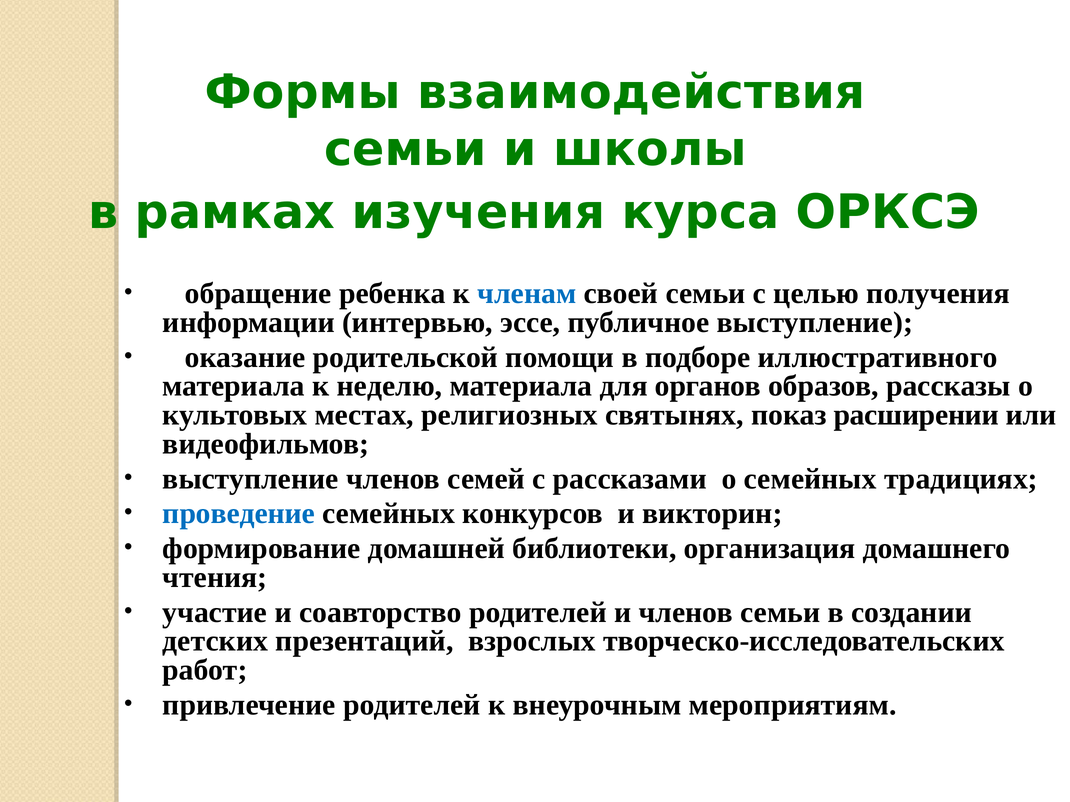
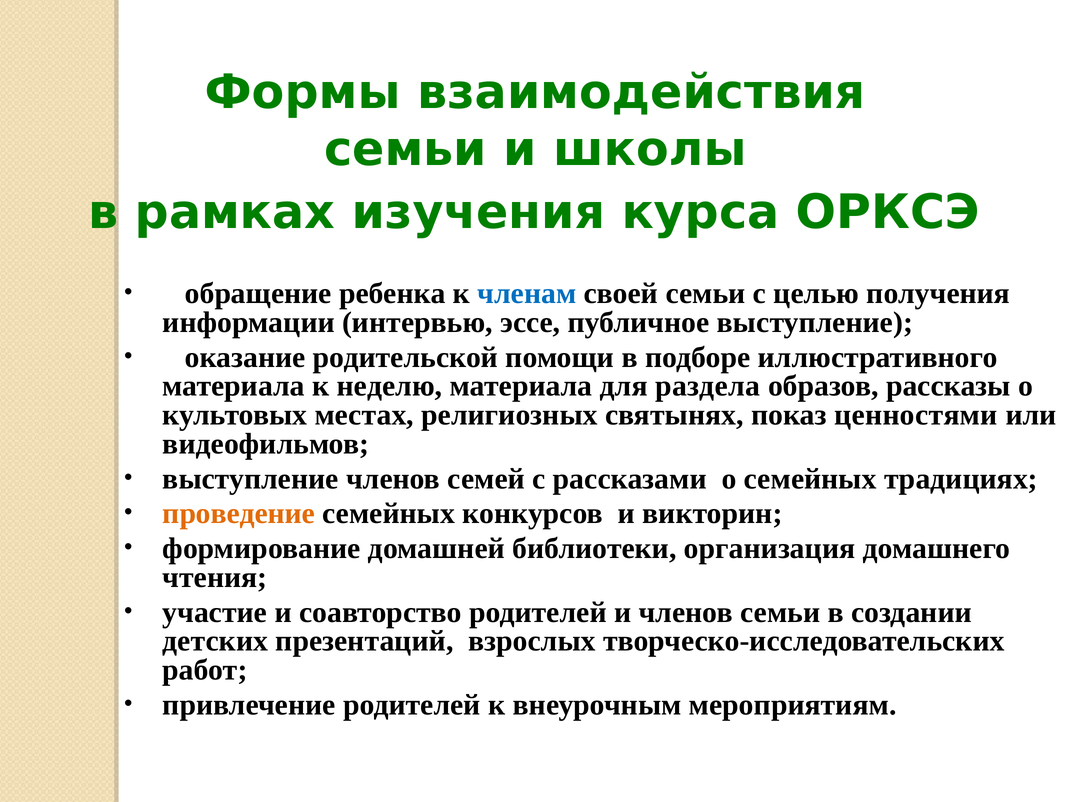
органов: органов -> раздела (708, 386)
расширении: расширении -> ценностями (916, 415)
проведение colour: blue -> orange (239, 514)
